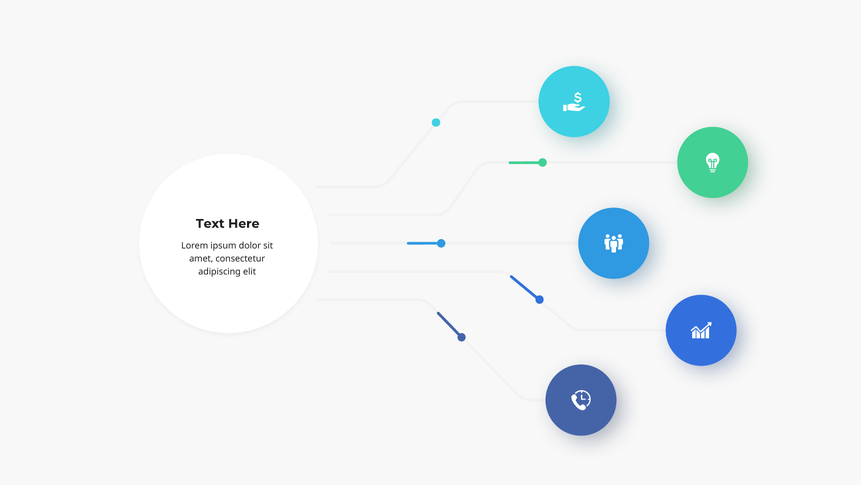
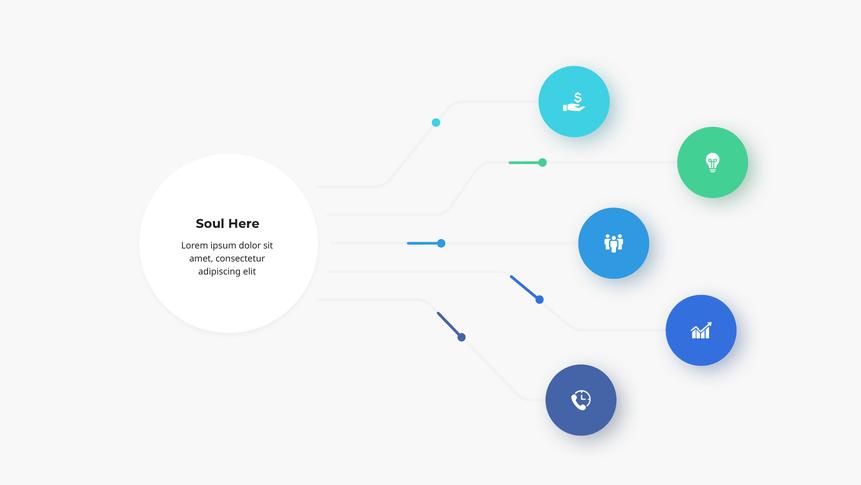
Text: Text -> Soul (210, 223)
